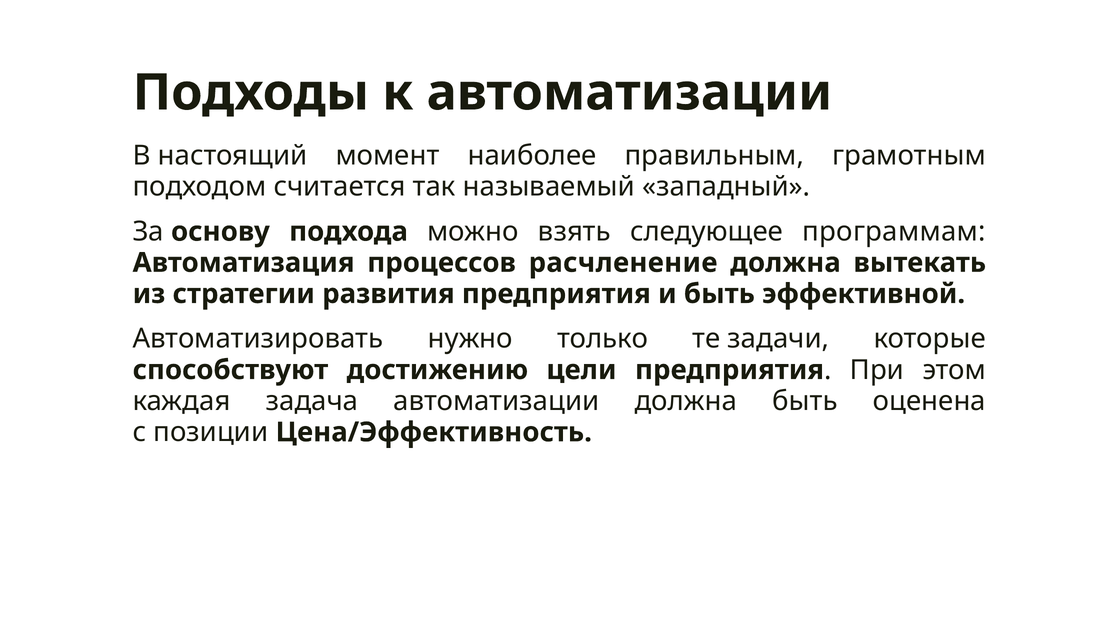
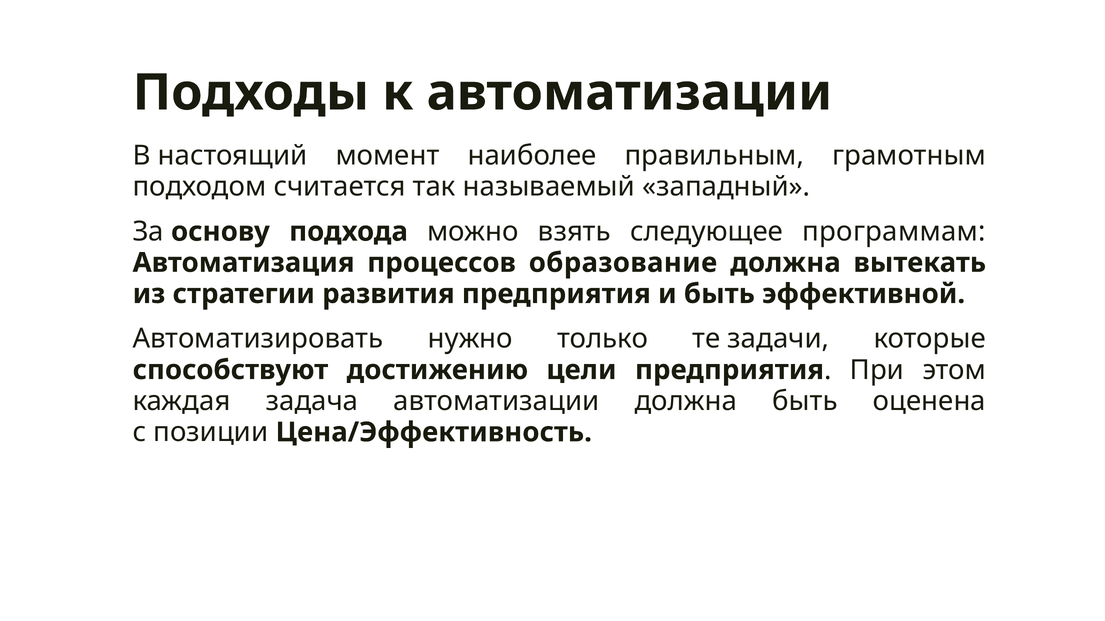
расчленение: расчленение -> образование (623, 263)
